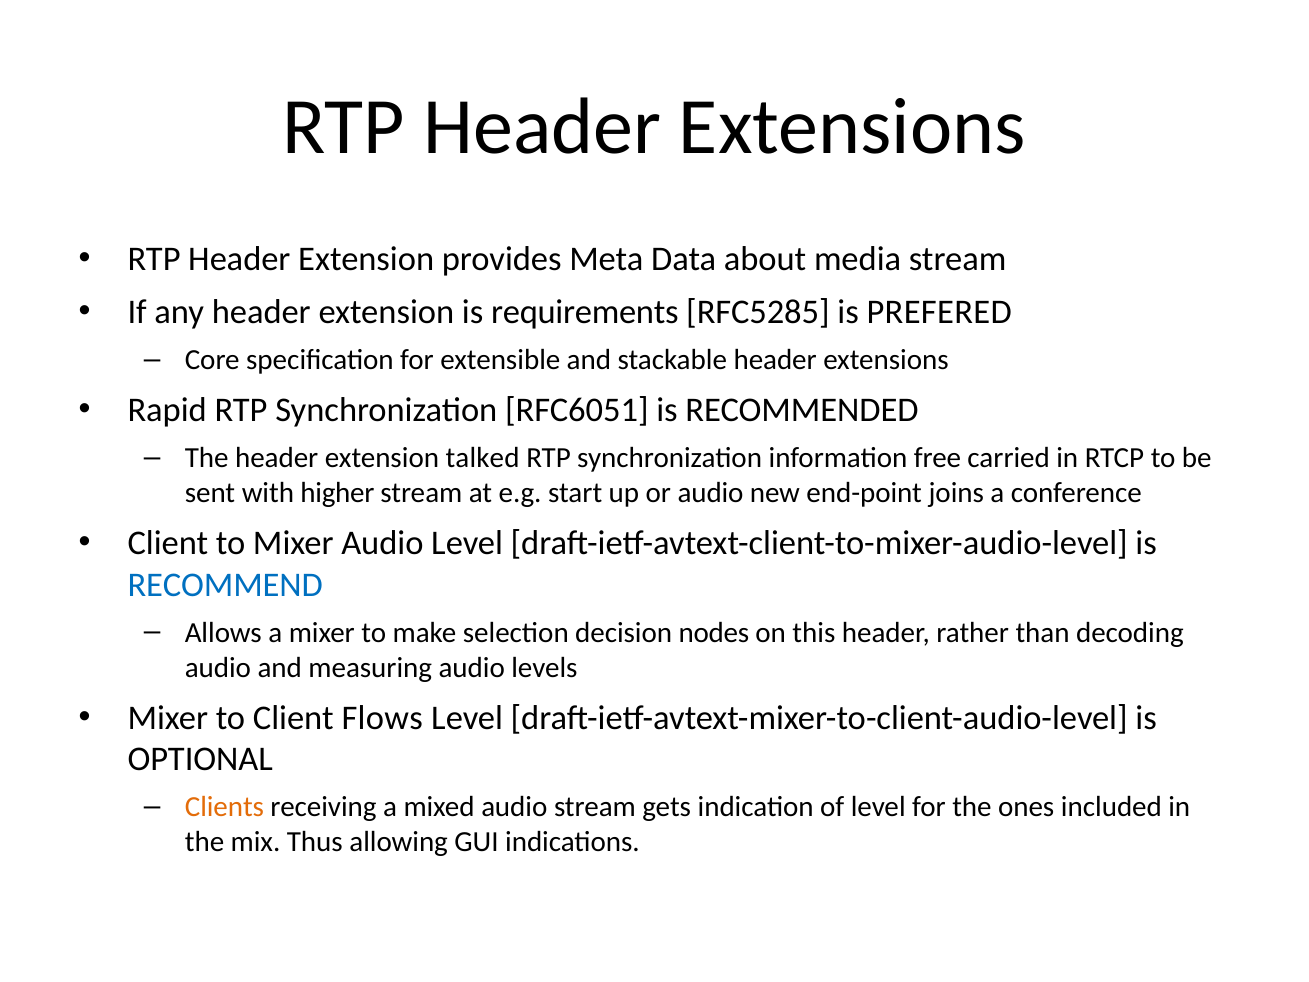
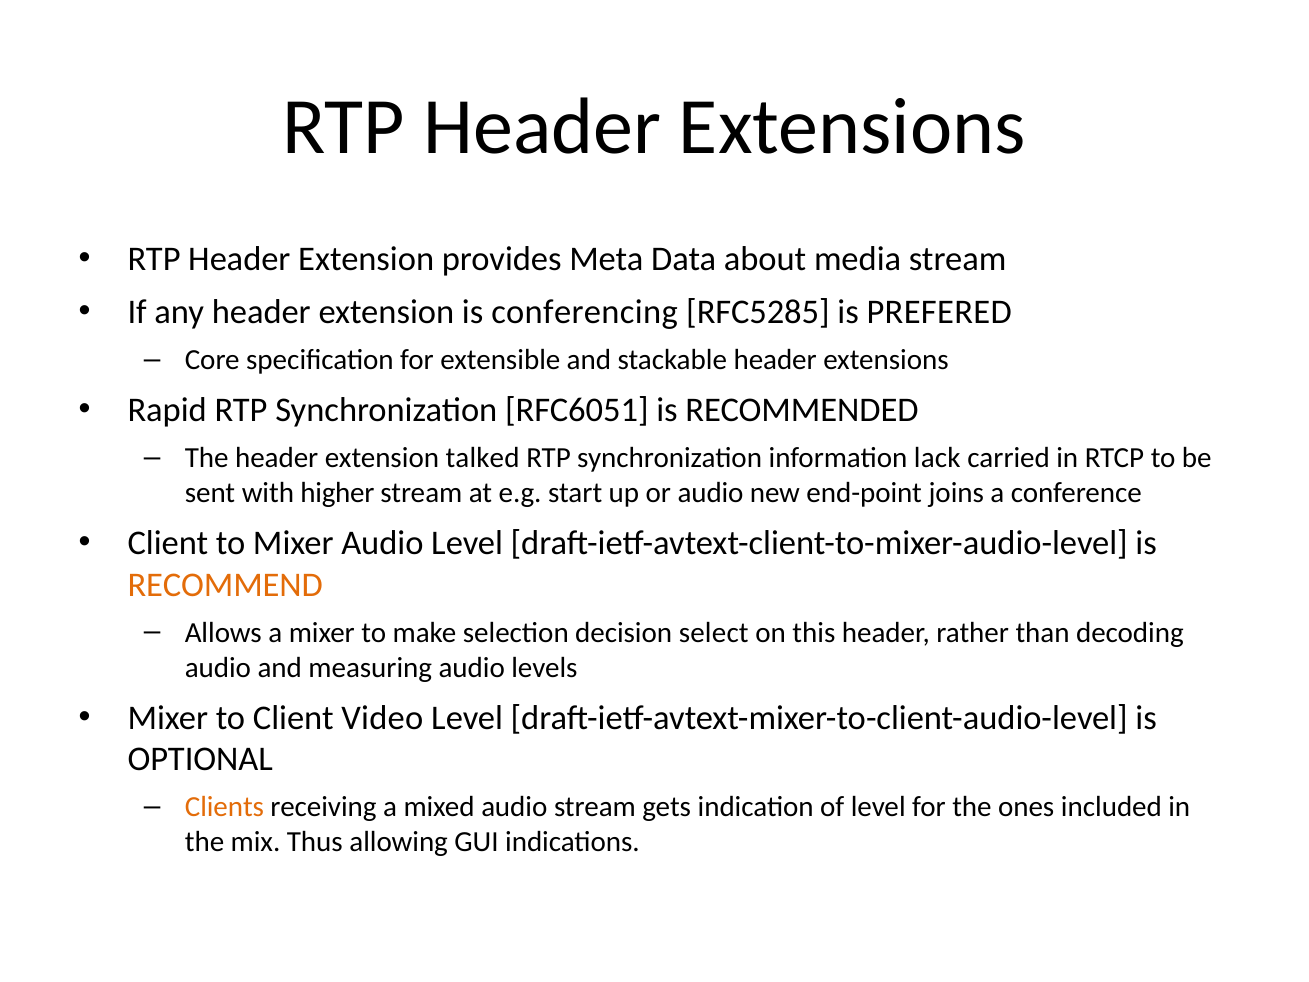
requirements: requirements -> conferencing (585, 312)
free: free -> lack (937, 458)
RECOMMEND colour: blue -> orange (225, 585)
nodes: nodes -> select (714, 632)
Flows: Flows -> Video (382, 718)
